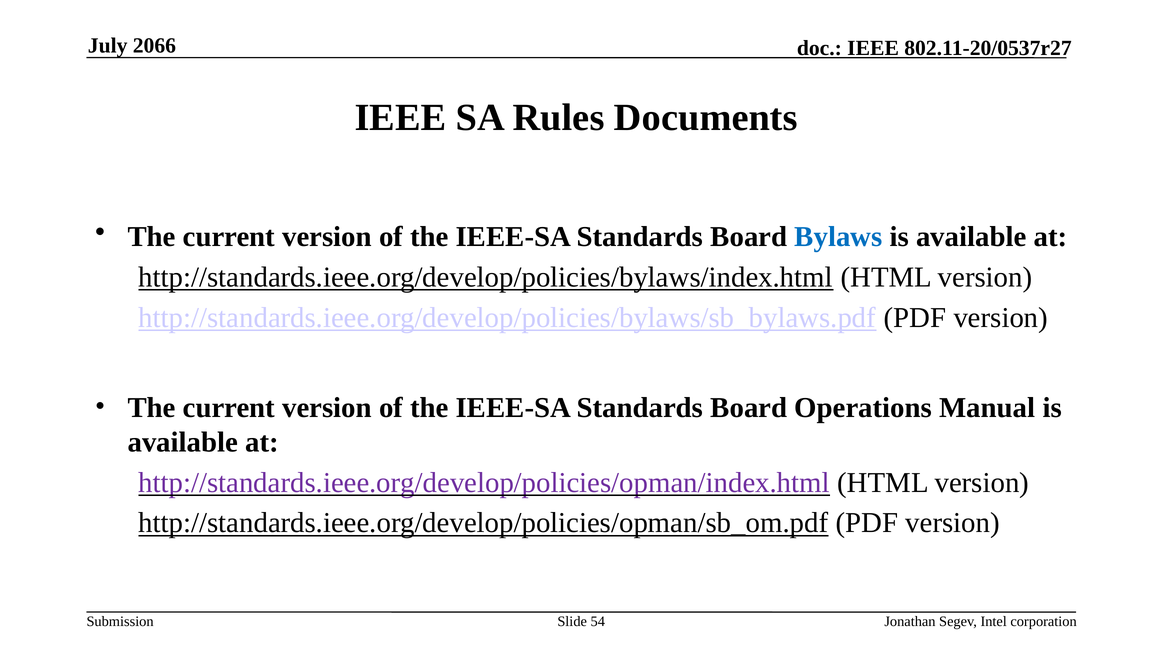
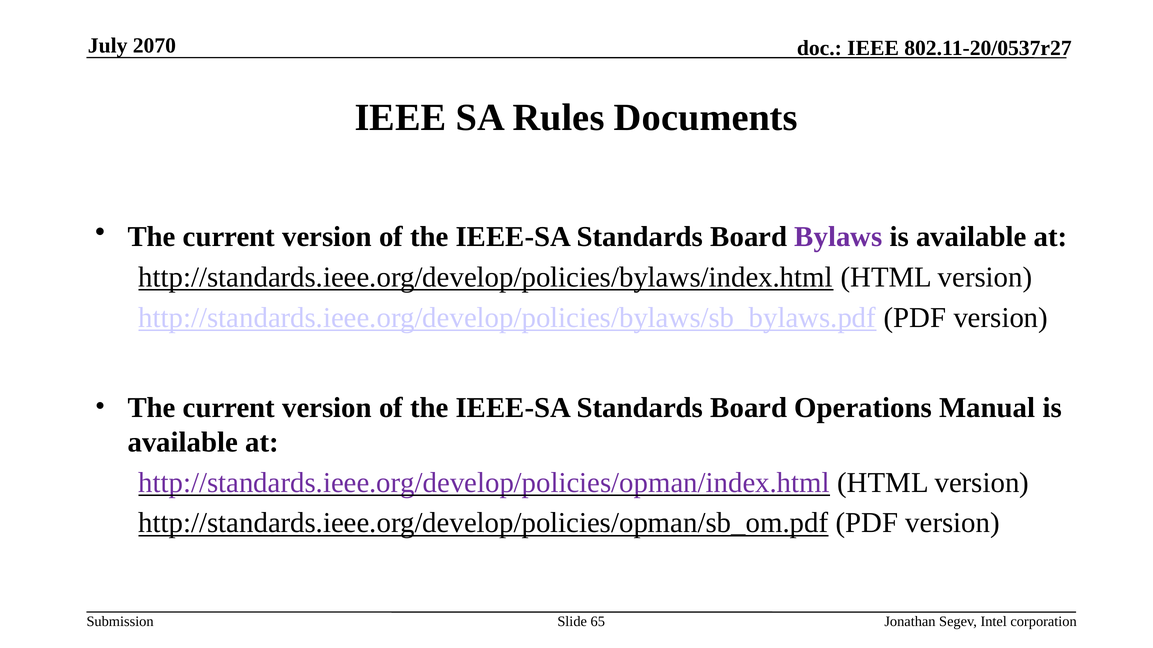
2066: 2066 -> 2070 (154, 46)
Bylaws colour: blue -> purple (839, 237)
54: 54 -> 65 (598, 622)
